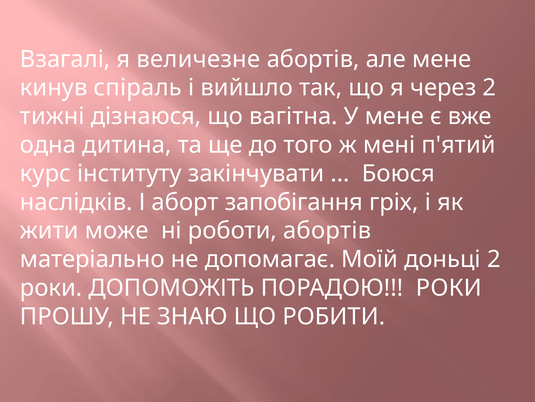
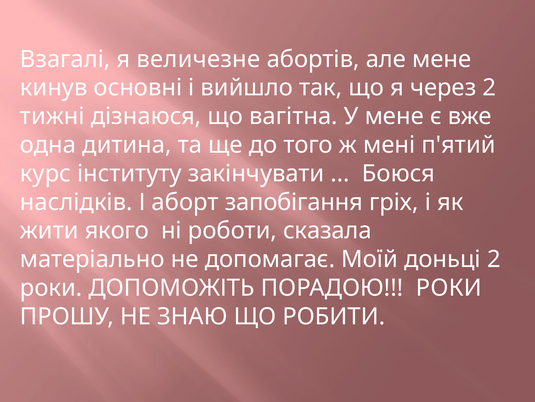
спіраль: спіраль -> основні (138, 88)
може: може -> якого (117, 230)
роботи абортів: абортів -> сказала (327, 230)
